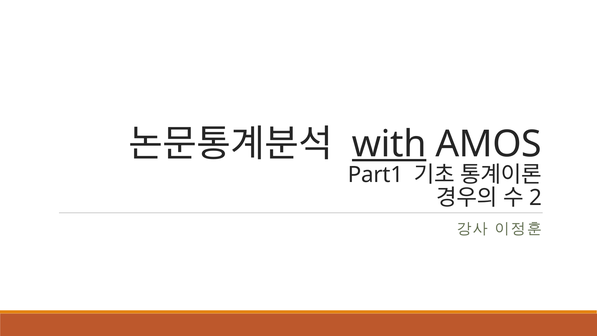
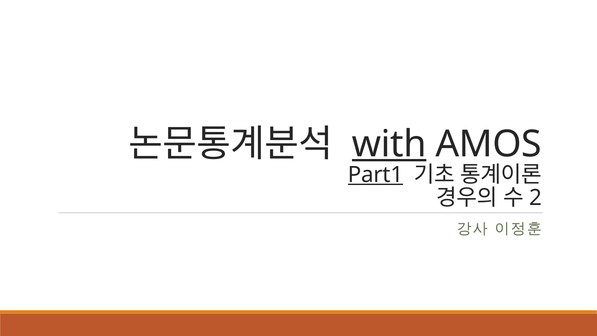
Part1 underline: none -> present (376, 175)
